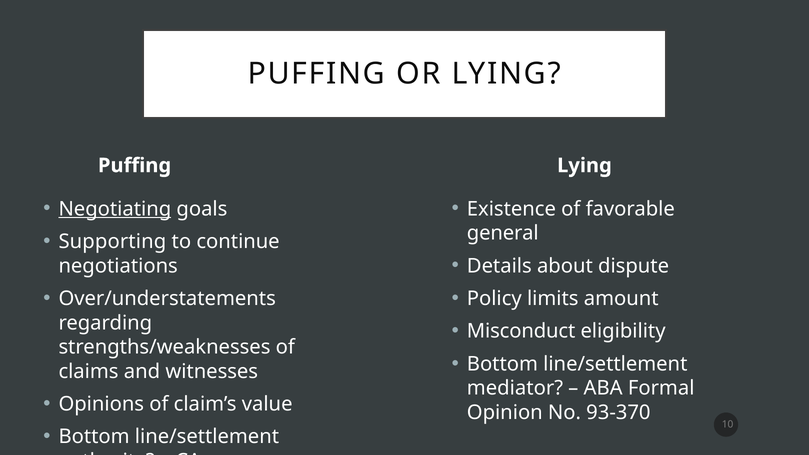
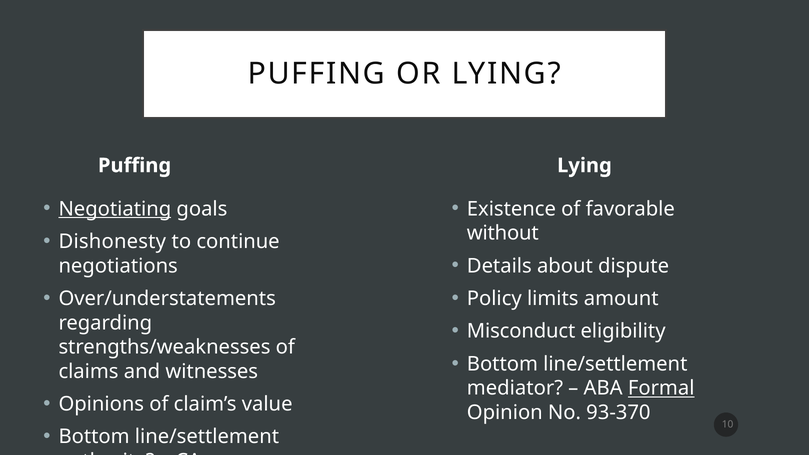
general: general -> without (503, 233)
Supporting: Supporting -> Dishonesty (112, 242)
Formal underline: none -> present (661, 388)
